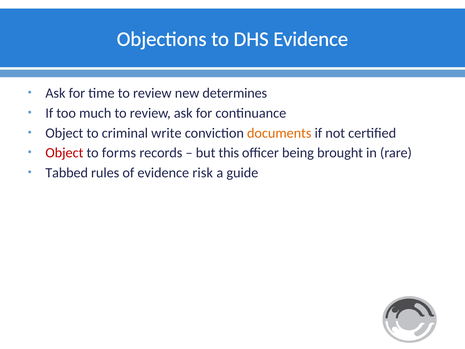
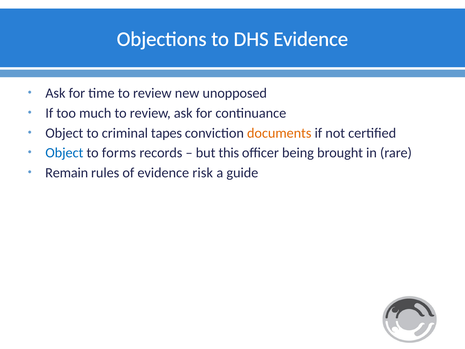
determines: determines -> unopposed (235, 93)
write: write -> tapes (167, 133)
Object colour: red -> blue (64, 153)
Tabbed: Tabbed -> Remain (67, 173)
